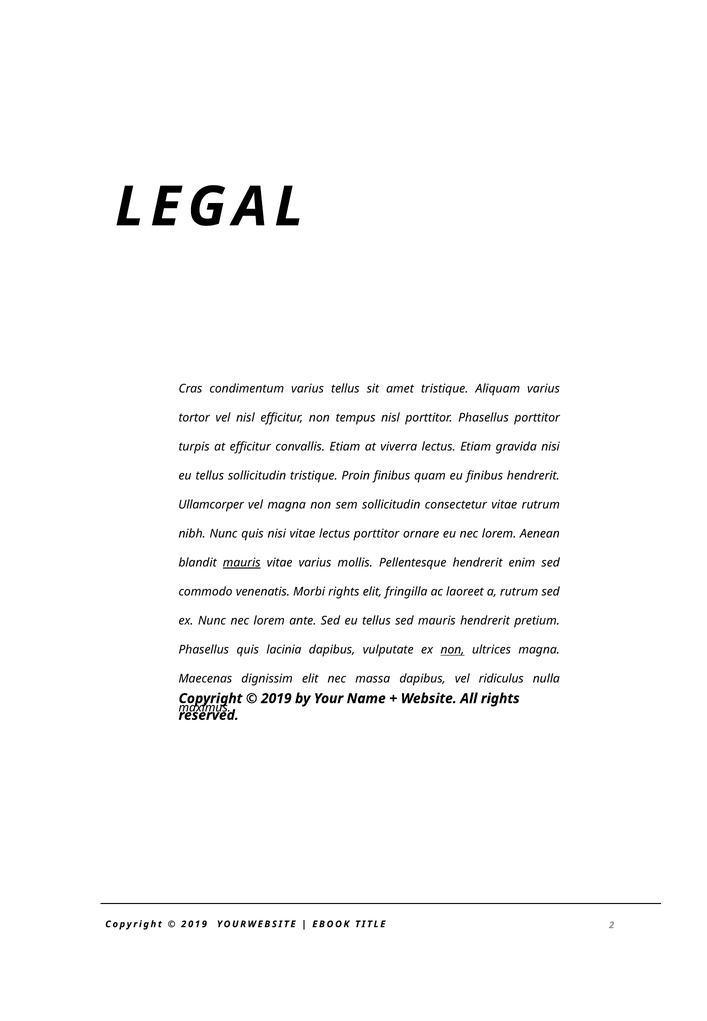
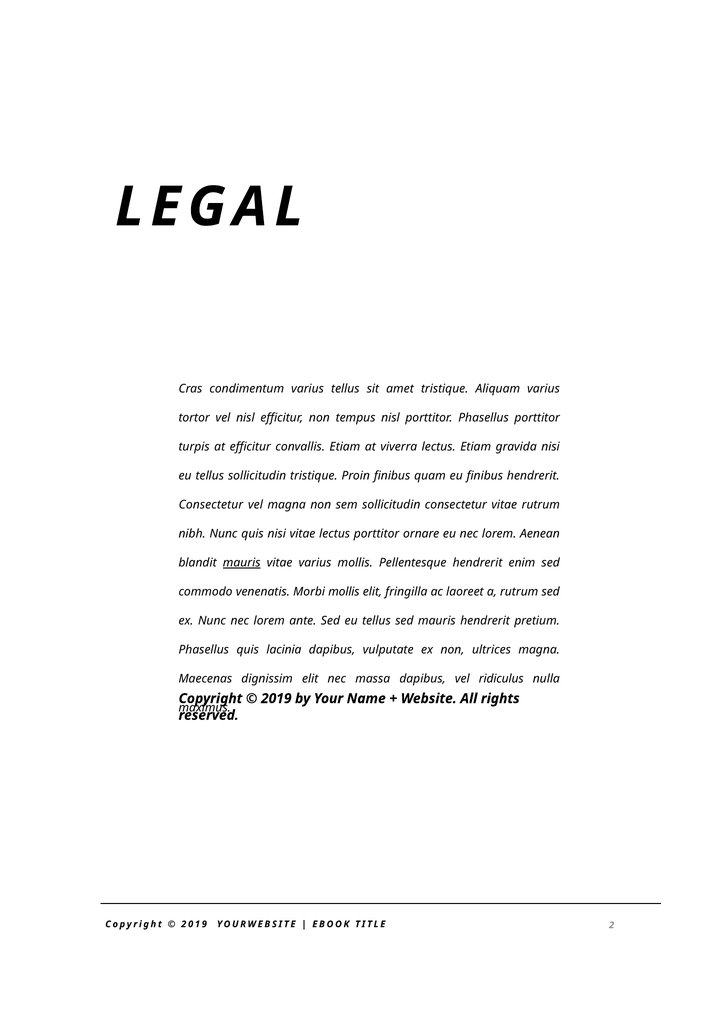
Ullamcorper: Ullamcorper -> Consectetur (211, 505)
Morbi rights: rights -> mollis (344, 592)
non underline: present -> none (453, 650)
